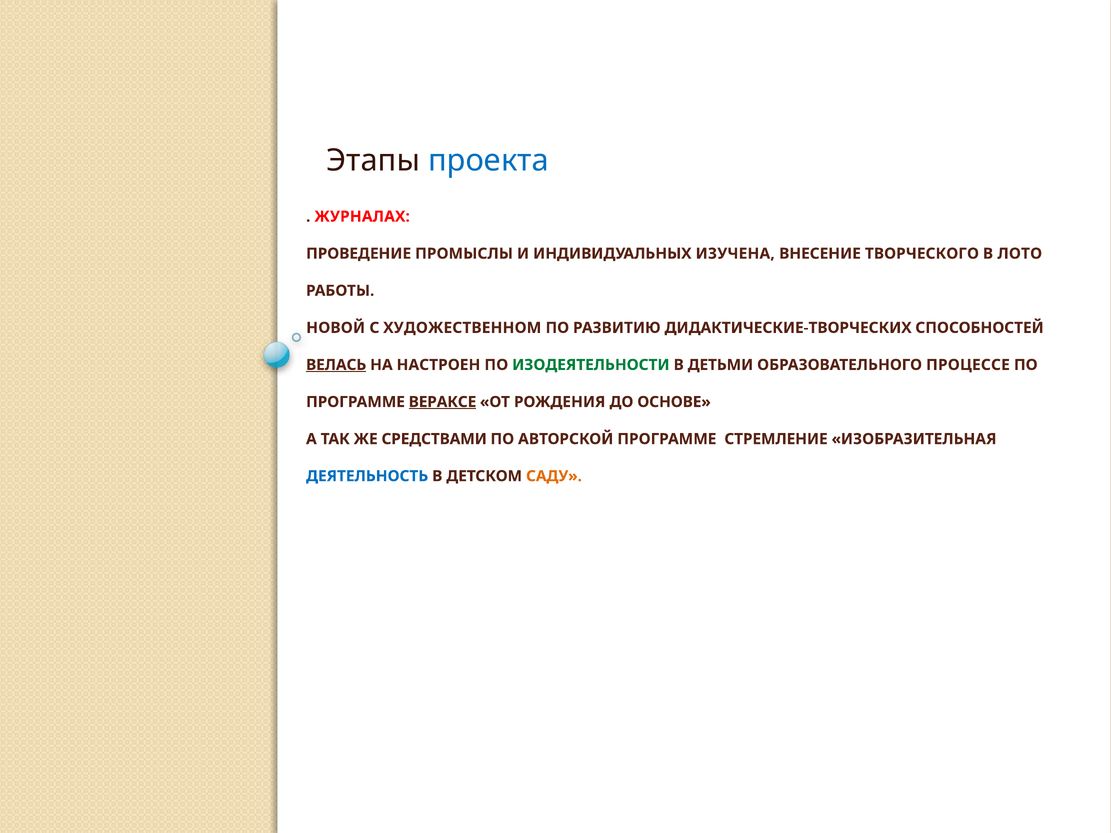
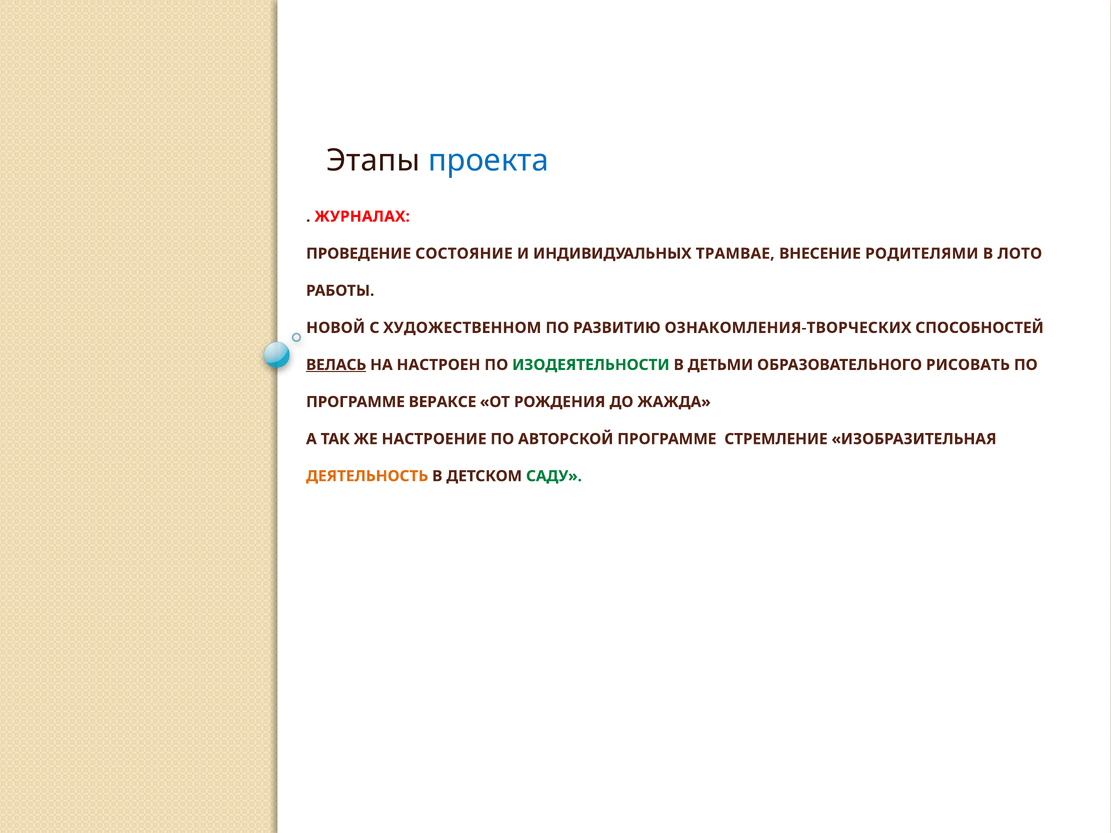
ПРОМЫСЛЫ: ПРОМЫСЛЫ -> СОСТОЯНИЕ (464, 254)
ИЗУЧЕНА: ИЗУЧЕНА -> ТРАМВАЕ (735, 254)
ТВОРЧЕСКОГО: ТВОРЧЕСКОГО -> РОДИТЕЛЯМИ (922, 254)
ДИДАКТИЧЕСКИЕ-ТВОРЧЕСКИХ: ДИДАКТИЧЕСКИЕ-ТВОРЧЕСКИХ -> ОЗНАКОМЛЕНИЯ-ТВОРЧЕСКИХ (788, 328)
ПРОЦЕССЕ: ПРОЦЕССЕ -> РИСОВАТЬ (968, 365)
ВЕРАКСЕ underline: present -> none (442, 402)
ОСНОВЕ: ОСНОВЕ -> ЖАЖДА (674, 402)
СРЕДСТВАМИ: СРЕДСТВАМИ -> НАСТРОЕНИЕ (434, 439)
ДЕЯТЕЛЬНОСТЬ colour: blue -> orange (367, 476)
САДУ colour: orange -> green (554, 476)
